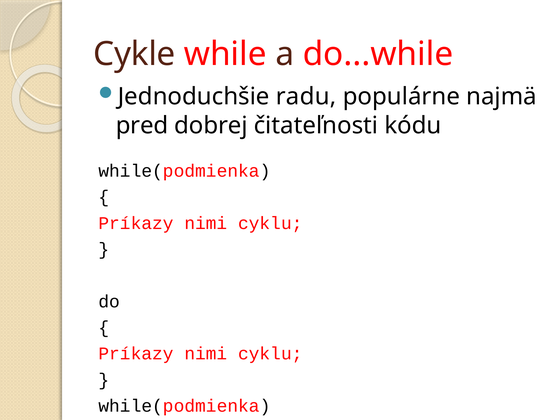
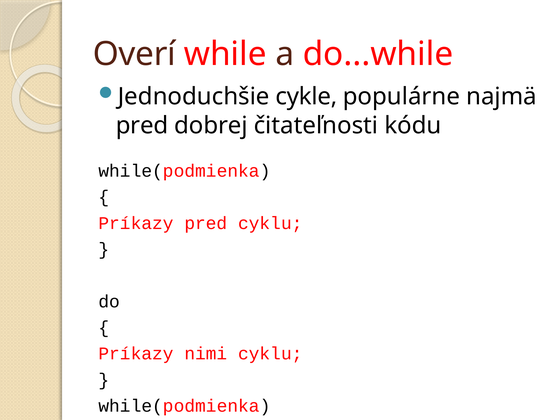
Cykle: Cykle -> Overí (134, 54)
radu: radu -> cykle (306, 97)
nimi: nimi -> pred (206, 223)
